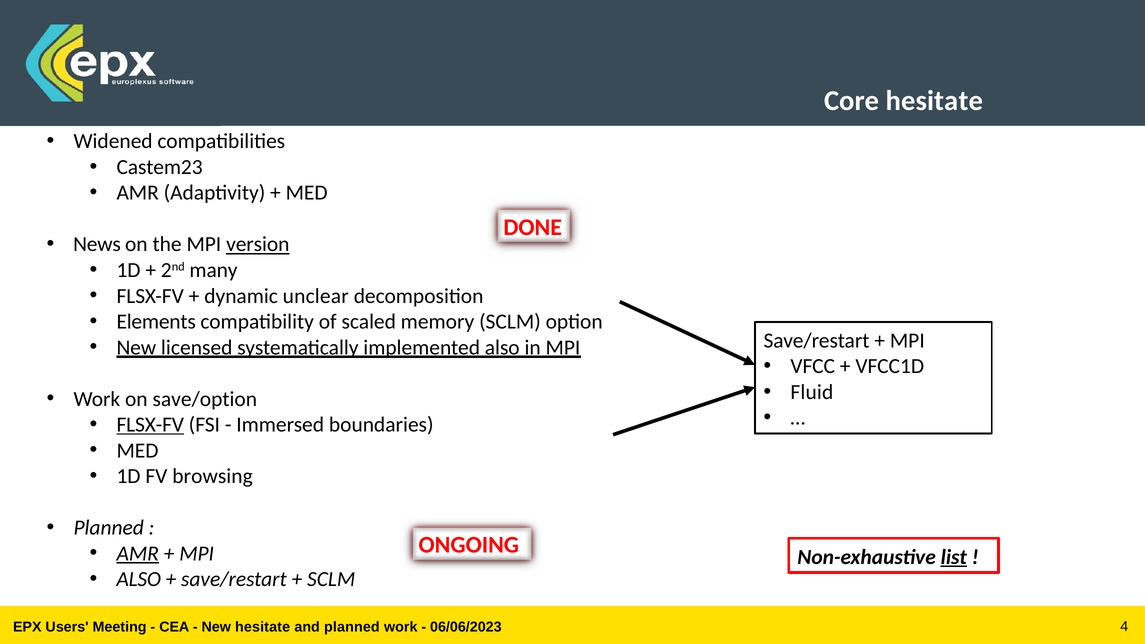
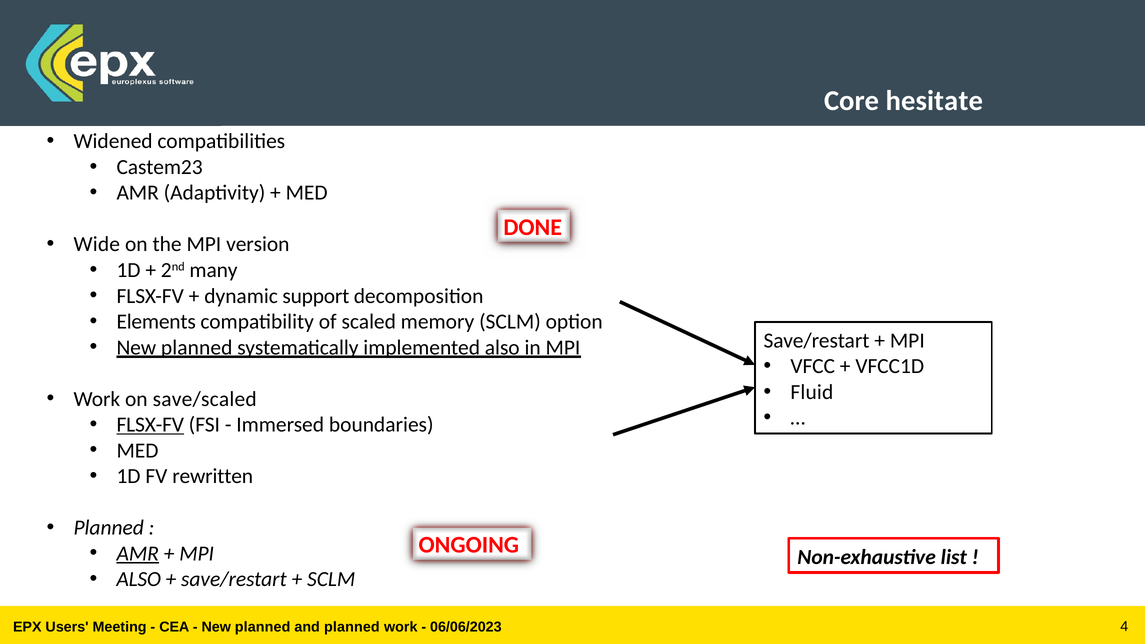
News: News -> Wide (97, 244)
version underline: present -> none (258, 244)
unclear: unclear -> support (316, 296)
licensed: licensed -> planned (197, 347)
save/option: save/option -> save/scaled (205, 399)
browsing: browsing -> rewritten (213, 476)
list underline: present -> none (954, 557)
hesitate: hesitate -> planned (263, 627)
